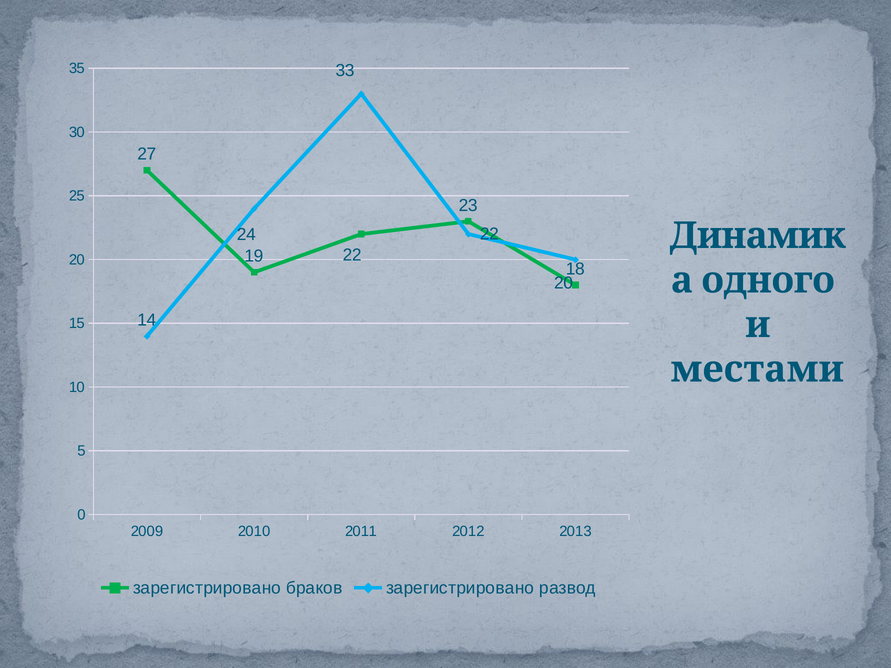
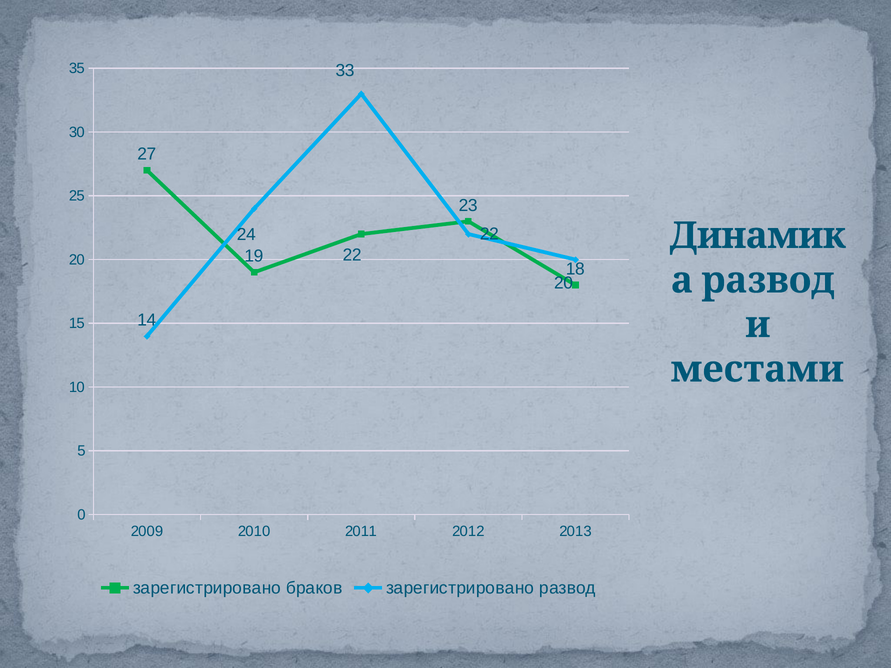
одного: одного -> развод (768, 280)
